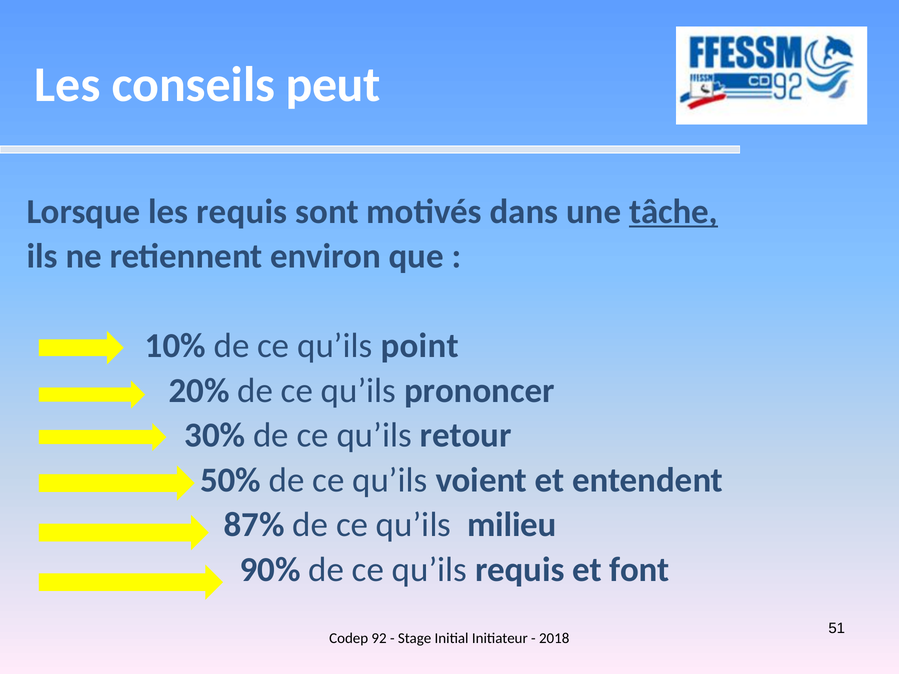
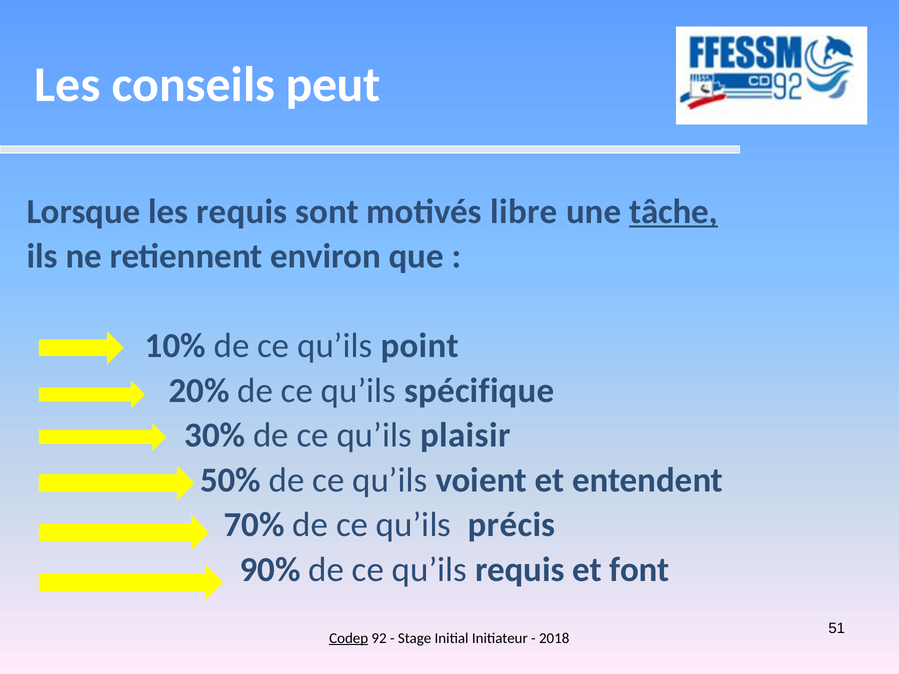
dans: dans -> libre (524, 212)
prononcer: prononcer -> spécifique (479, 391)
retour: retour -> plaisir (465, 435)
87%: 87% -> 70% (254, 525)
milieu: milieu -> précis (512, 525)
Codep underline: none -> present (349, 638)
